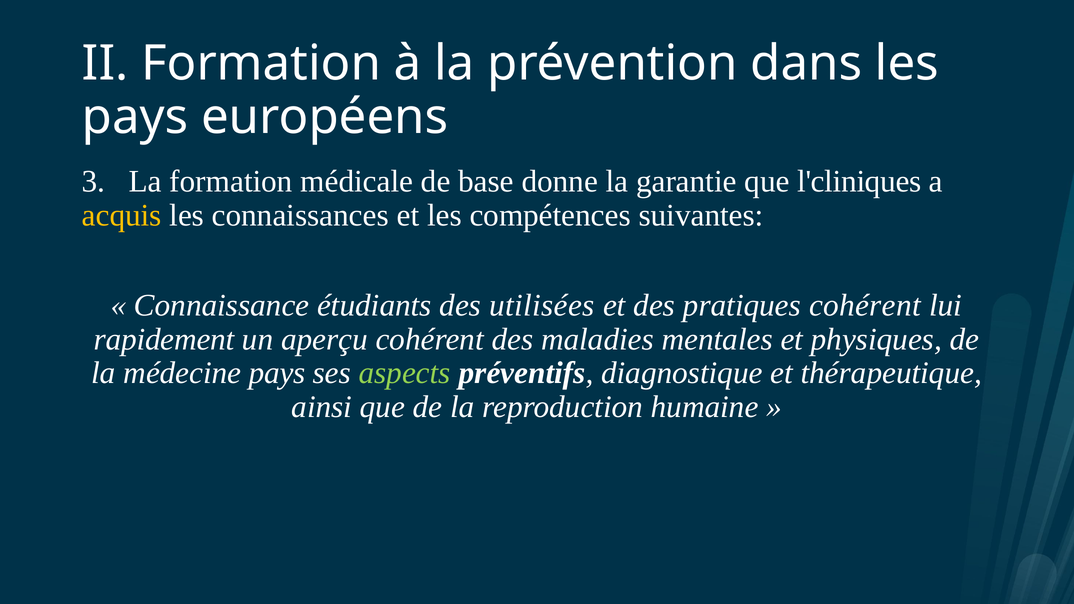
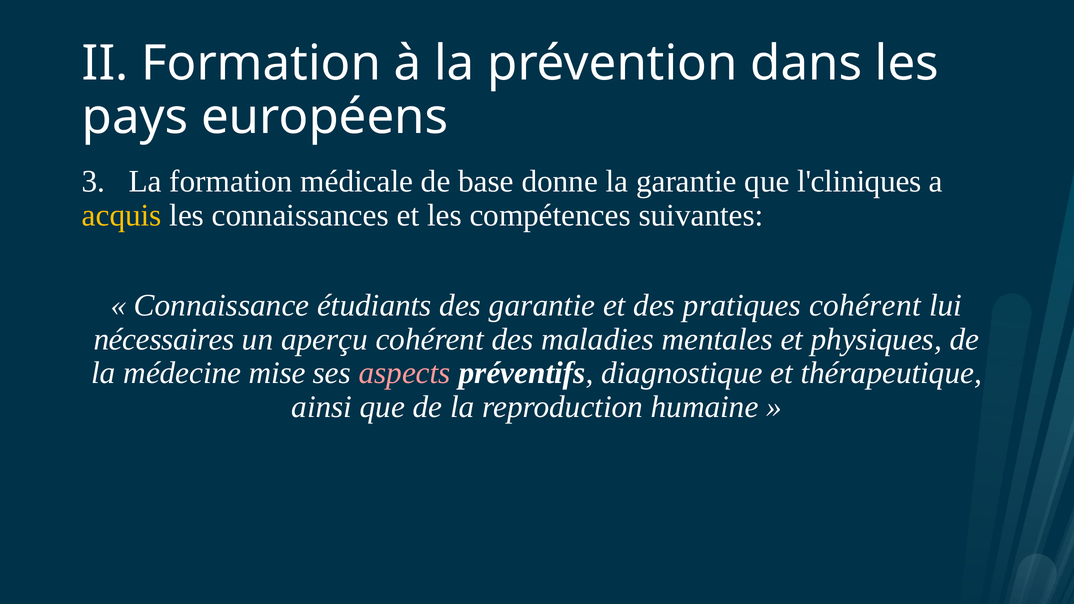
des utilisées: utilisées -> garantie (542, 305)
rapidement: rapidement -> nécessaires (164, 339)
médecine pays: pays -> mise (277, 373)
aspects colour: light green -> pink (405, 373)
